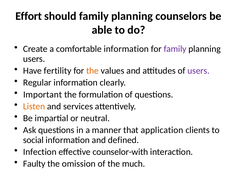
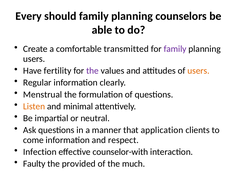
Effort: Effort -> Every (29, 16)
comfortable information: information -> transmitted (126, 49)
the colour: orange -> purple (92, 71)
users colour: purple -> orange (198, 71)
Important: Important -> Menstrual (43, 94)
services: services -> minimal (78, 106)
social: social -> come (33, 140)
defined: defined -> respect (123, 140)
omission: omission -> provided (79, 164)
